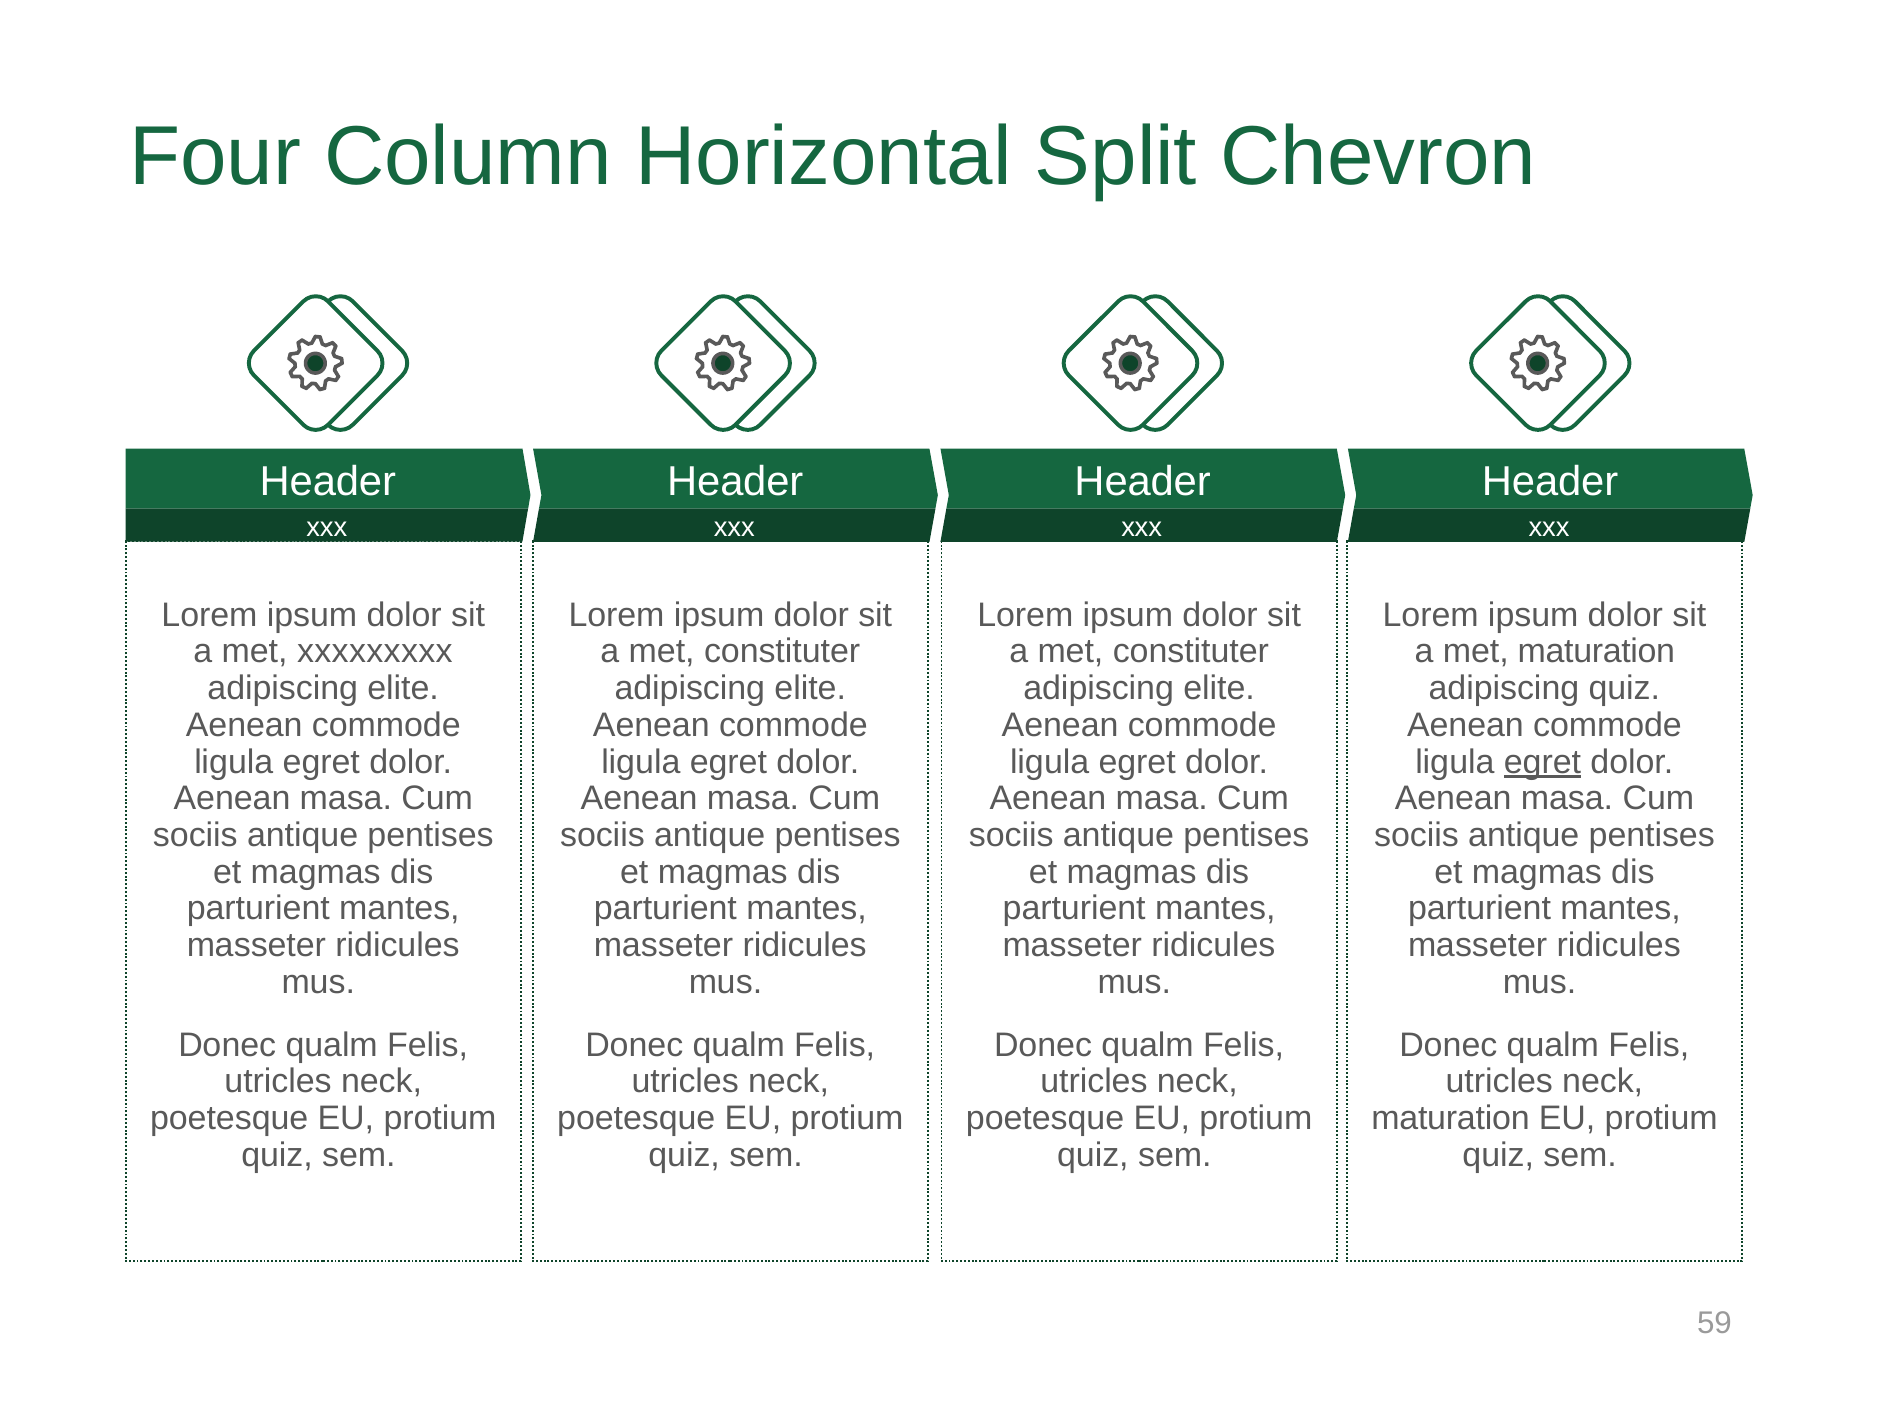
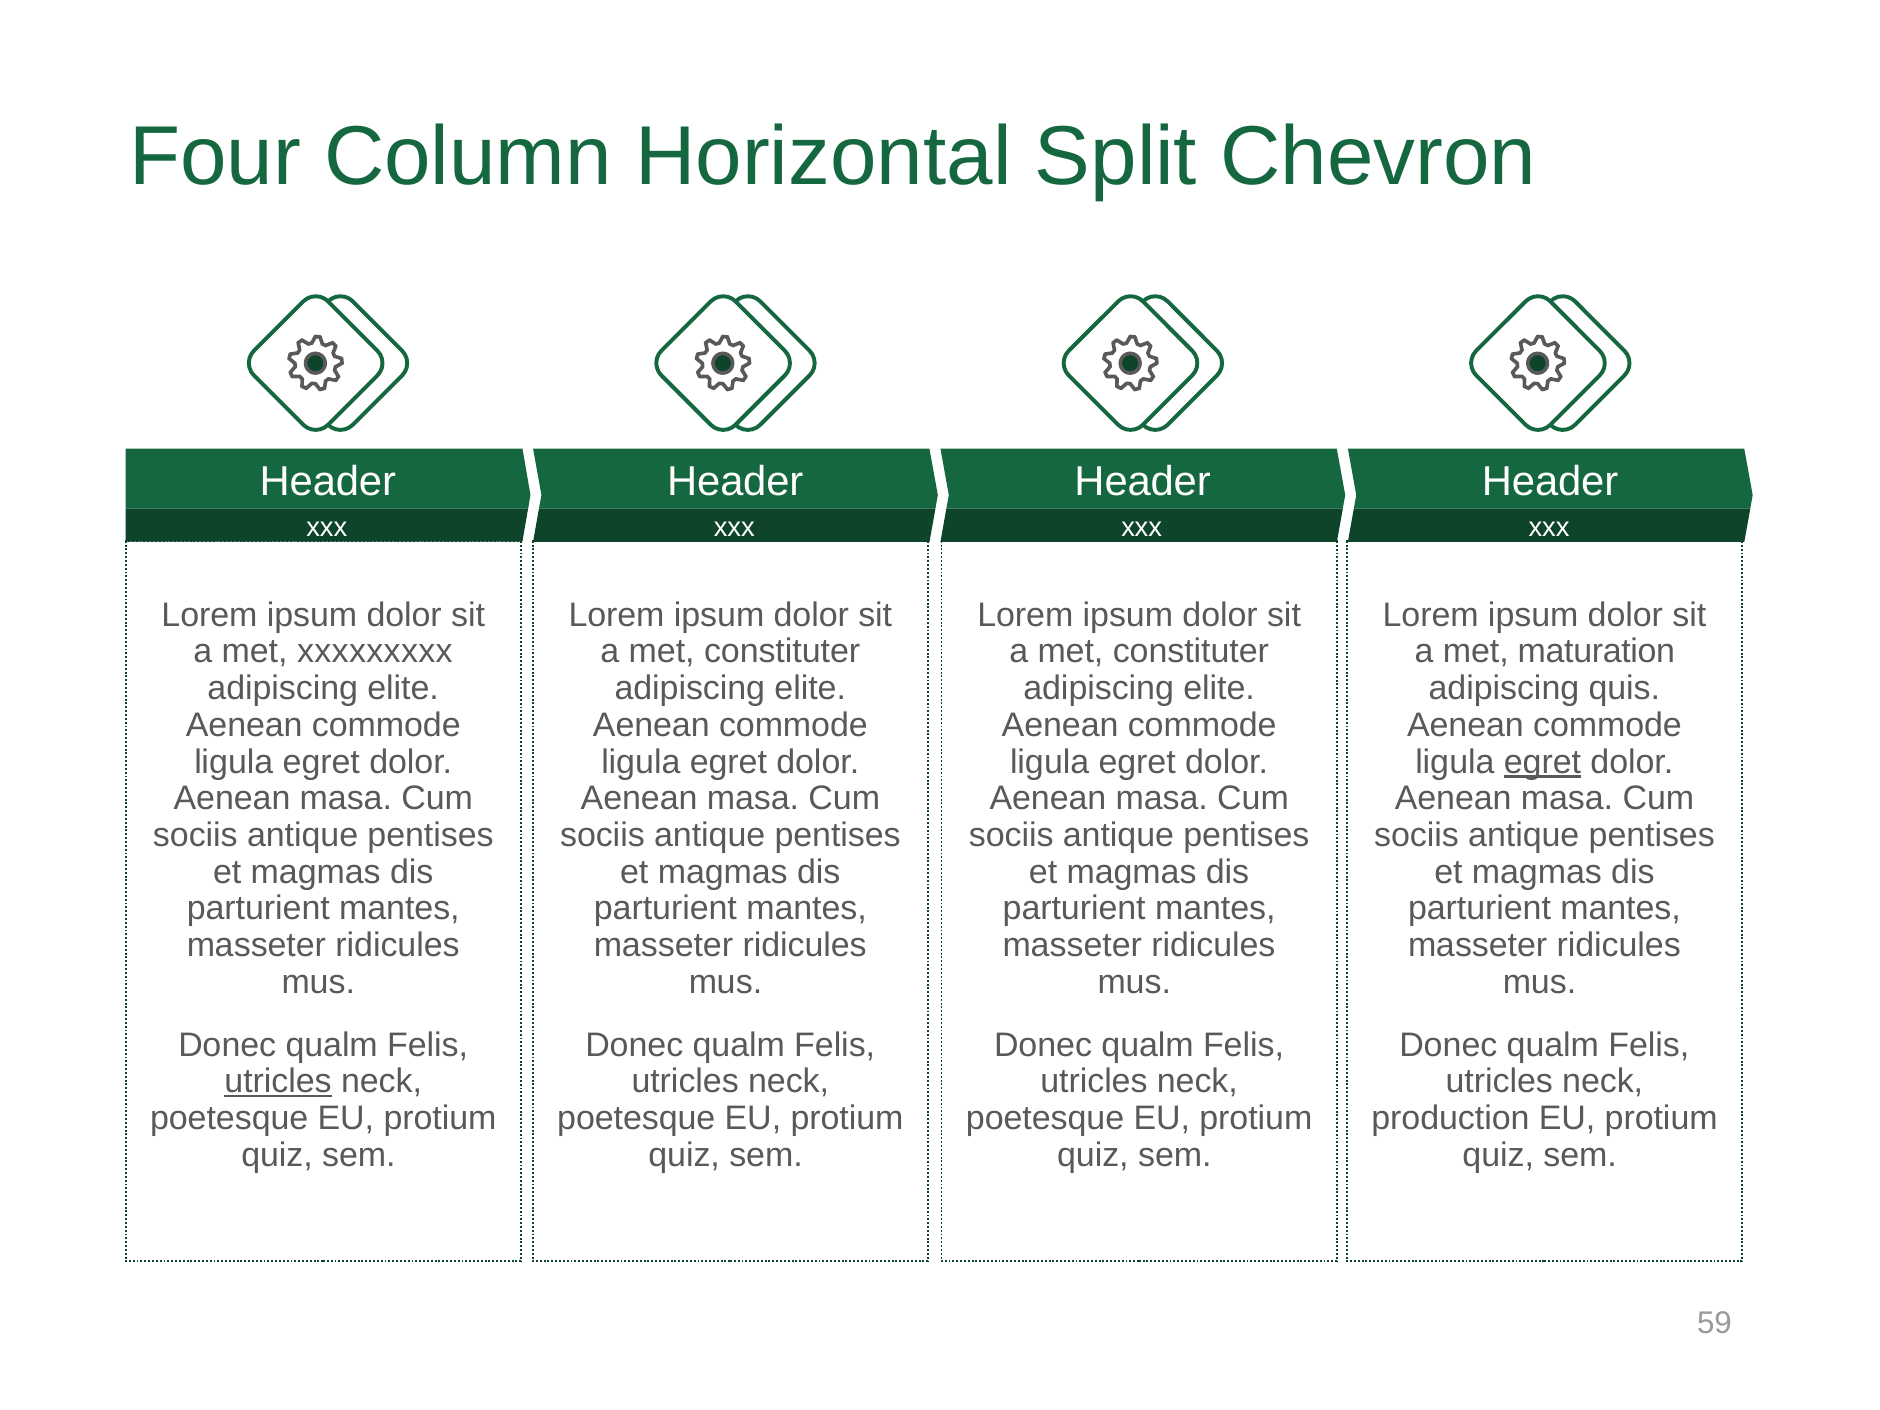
adipiscing quiz: quiz -> quis (1624, 688)
utricles underline: none -> present (278, 1082)
maturation: maturation -> production (1450, 1118)
